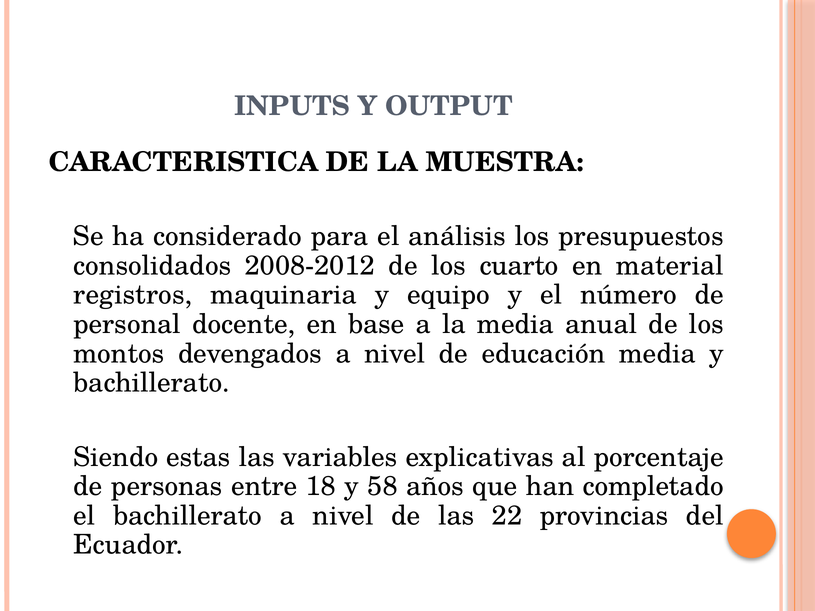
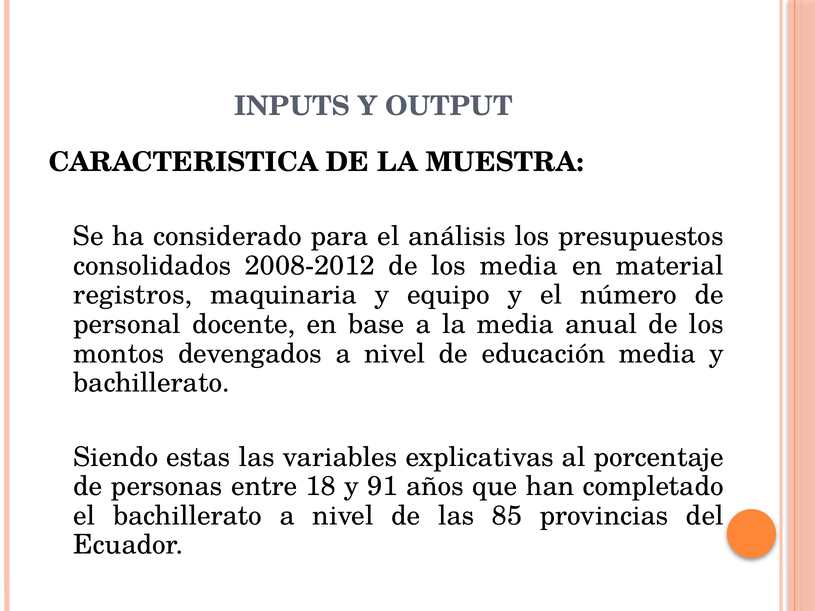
los cuarto: cuarto -> media (519, 266)
58: 58 -> 91 (383, 487)
22: 22 -> 85 (507, 516)
